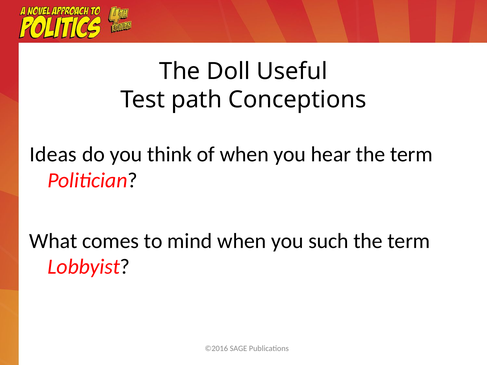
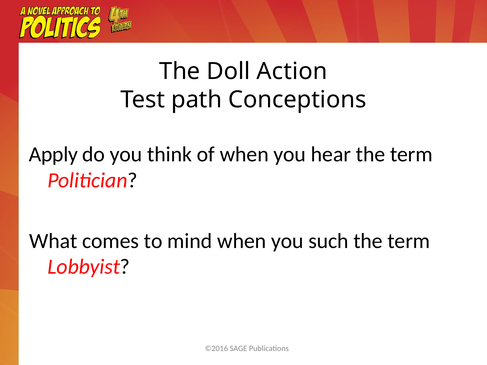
Useful: Useful -> Action (292, 71)
Ideas: Ideas -> Apply (53, 154)
